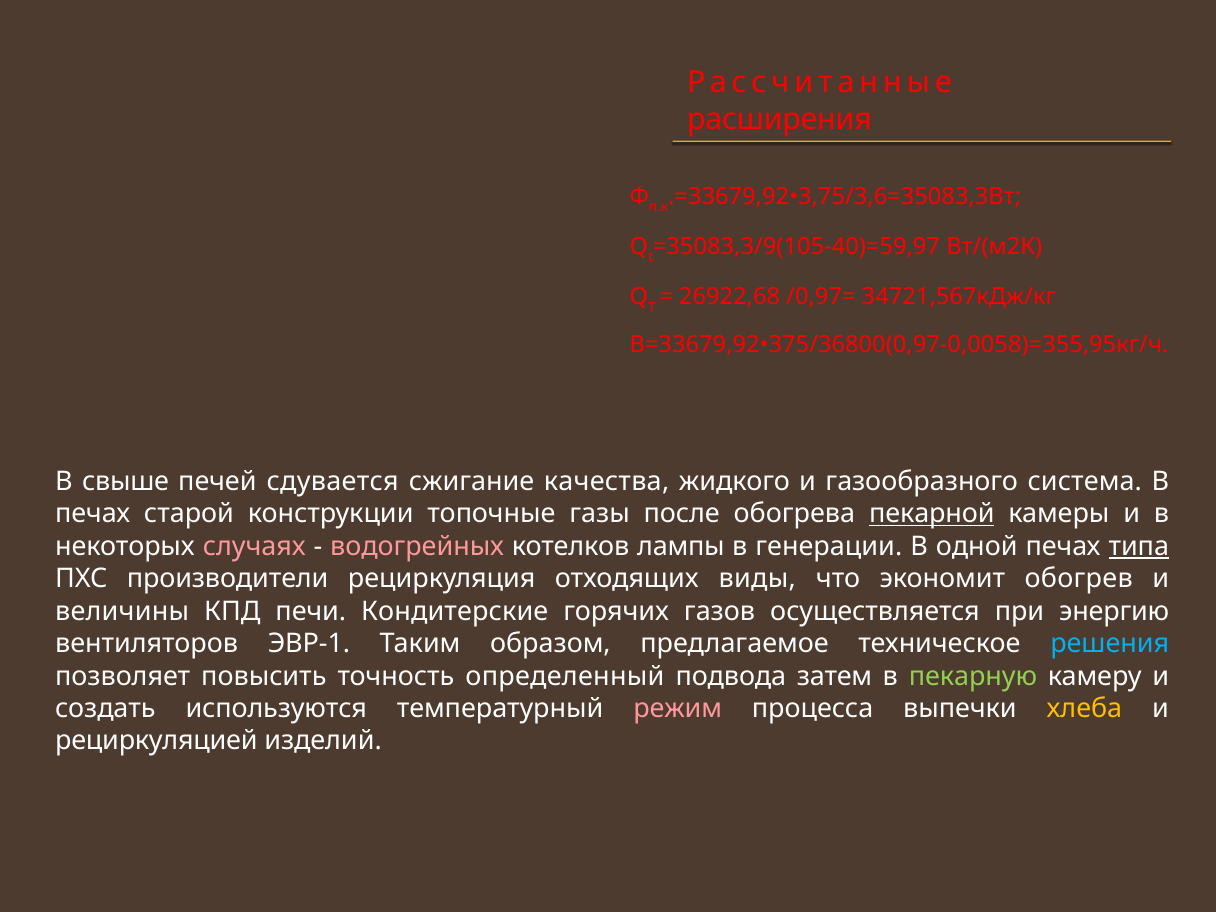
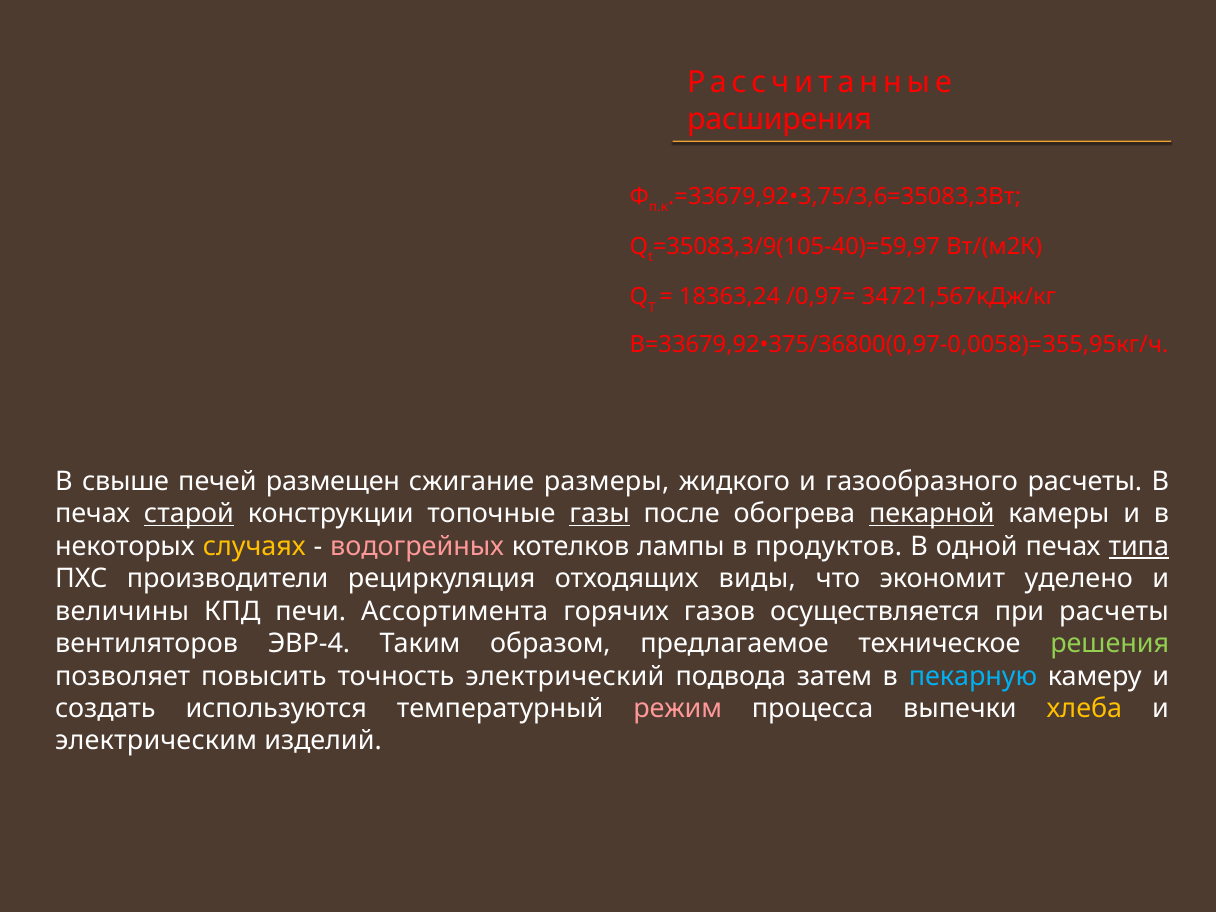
26922,68: 26922,68 -> 18363,24 (730, 297)
сдувается: сдувается -> размещен (333, 482)
качества: качества -> размеры (607, 482)
газообразного система: система -> расчеты (1085, 482)
старой underline: none -> present (189, 514)
газы underline: none -> present (600, 514)
случаях colour: pink -> yellow (254, 546)
генерации: генерации -> продуктов (829, 546)
обогрев: обогрев -> уделено (1079, 579)
Кондитерские: Кондитерские -> Ассортимента (455, 611)
при энергию: энергию -> расчеты (1114, 611)
ЭВР-1: ЭВР-1 -> ЭВР-4 (309, 644)
решения colour: light blue -> light green (1110, 644)
определенный: определенный -> электрический (565, 676)
пекарную colour: light green -> light blue (973, 676)
рециркуляцией: рециркуляцией -> электрическим (156, 741)
